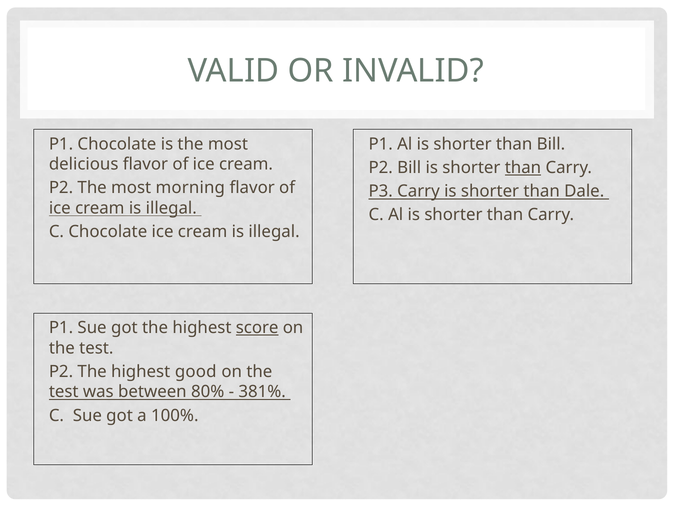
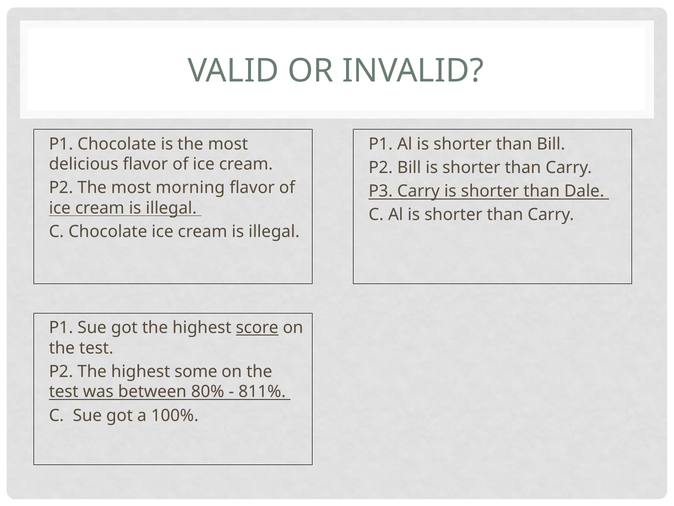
than underline: present -> none (523, 167)
good: good -> some (196, 371)
381%: 381% -> 811% (262, 391)
